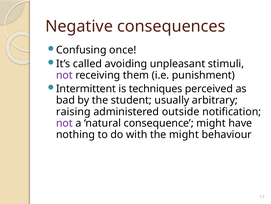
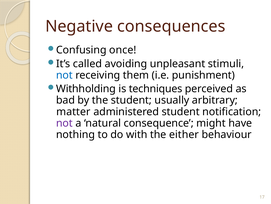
not colour: purple -> blue (64, 75)
Intermittent: Intermittent -> Withholding (86, 89)
raising: raising -> matter (73, 111)
administered outside: outside -> student (181, 111)
the might: might -> either (184, 134)
